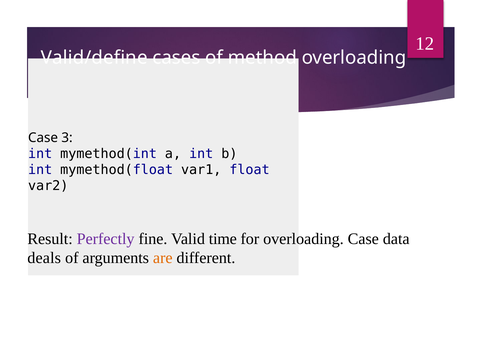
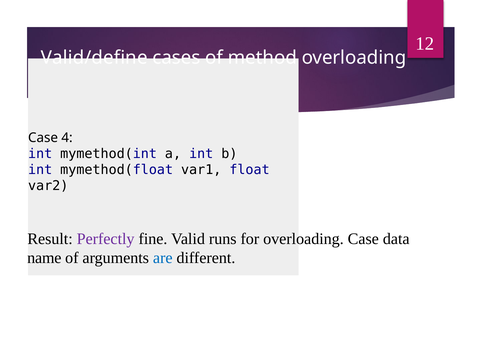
3: 3 -> 4 (67, 138)
time: time -> runs (223, 239)
deals: deals -> name (44, 258)
are colour: orange -> blue (163, 258)
